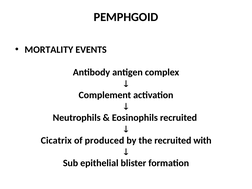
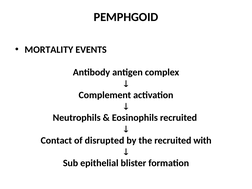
Cicatrix: Cicatrix -> Contact (56, 140)
produced: produced -> disrupted (104, 140)
